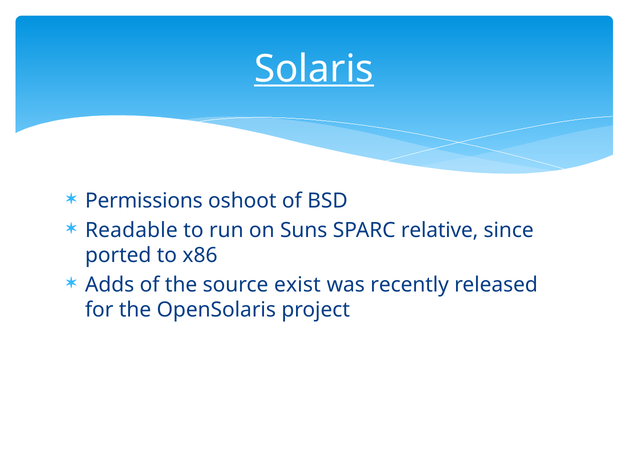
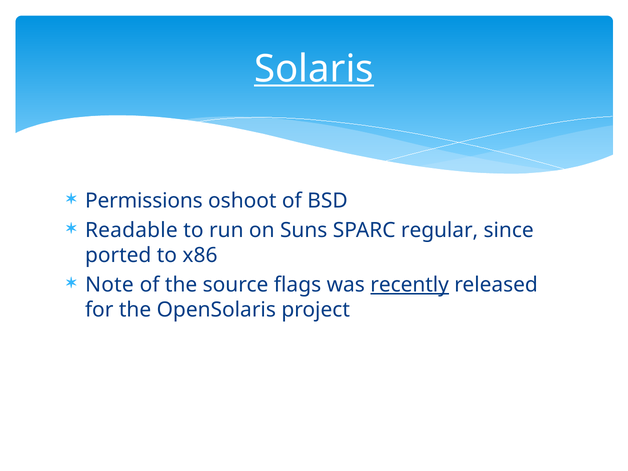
relative: relative -> regular (440, 230)
Adds: Adds -> Note (110, 285)
exist: exist -> flags (298, 285)
recently underline: none -> present (410, 285)
